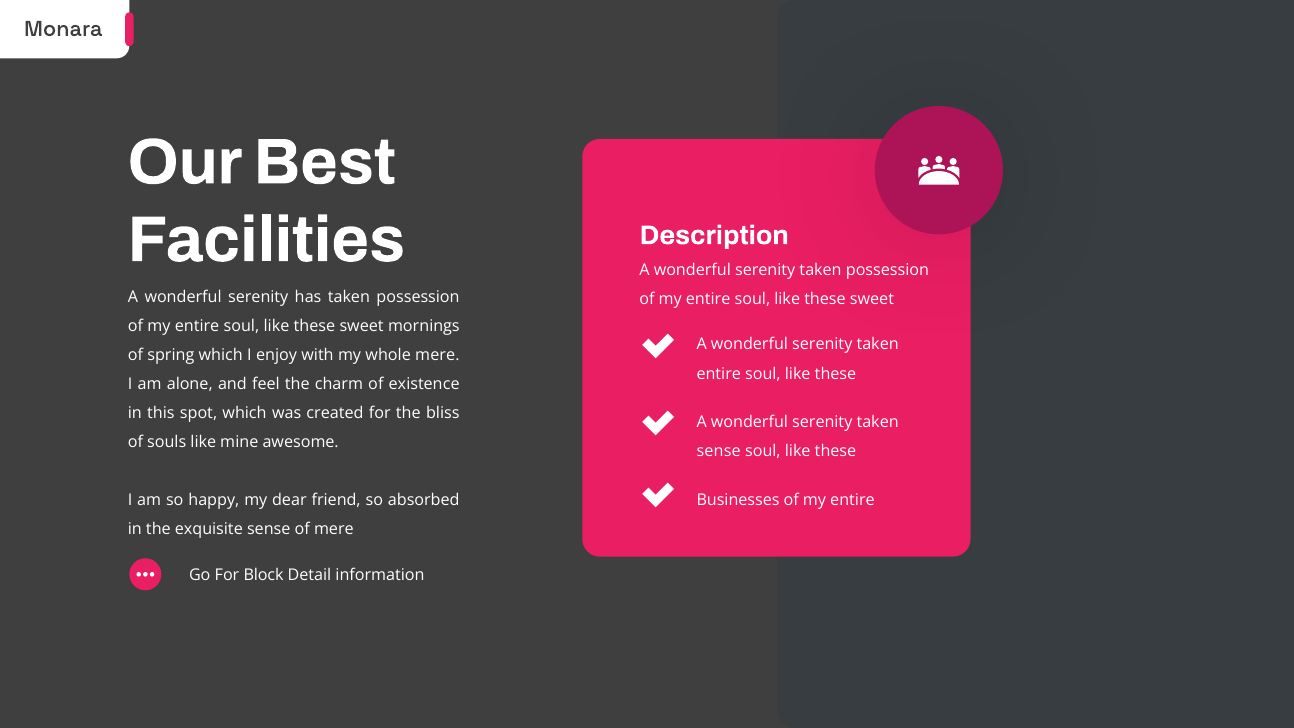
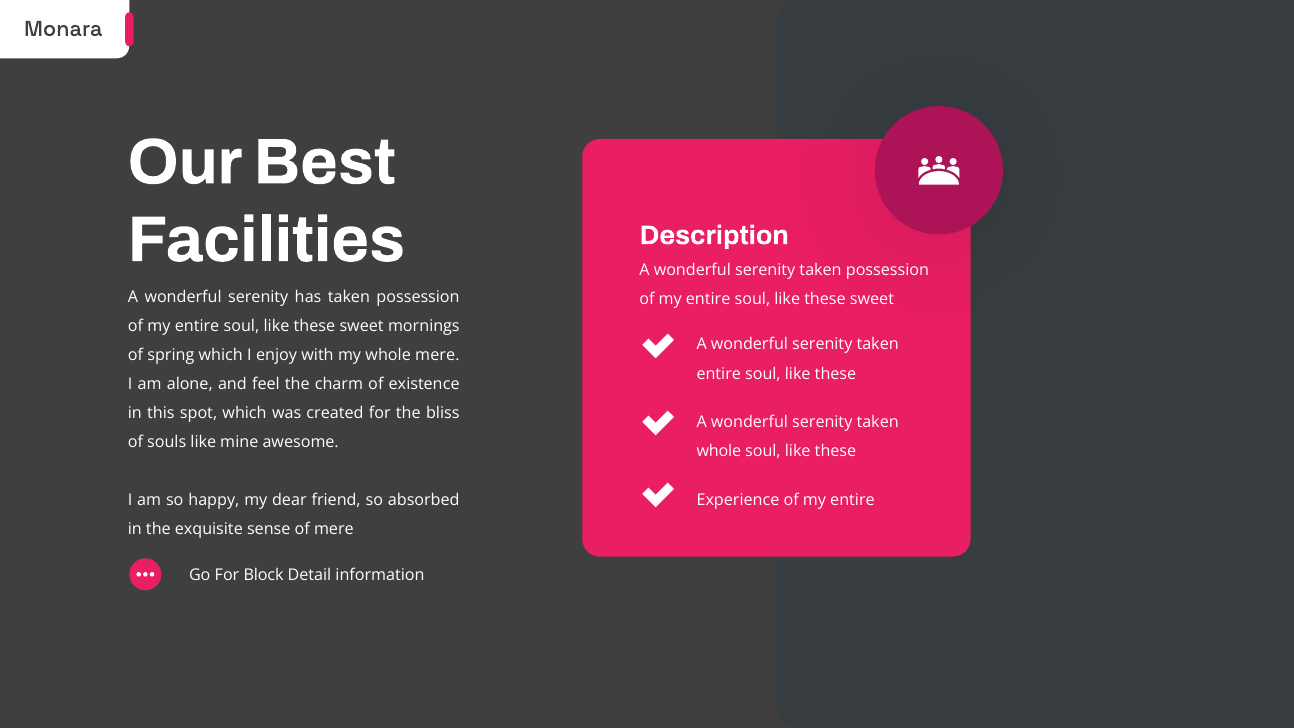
sense: sense -> whole (719, 451)
Businesses: Businesses -> Experience (738, 500)
